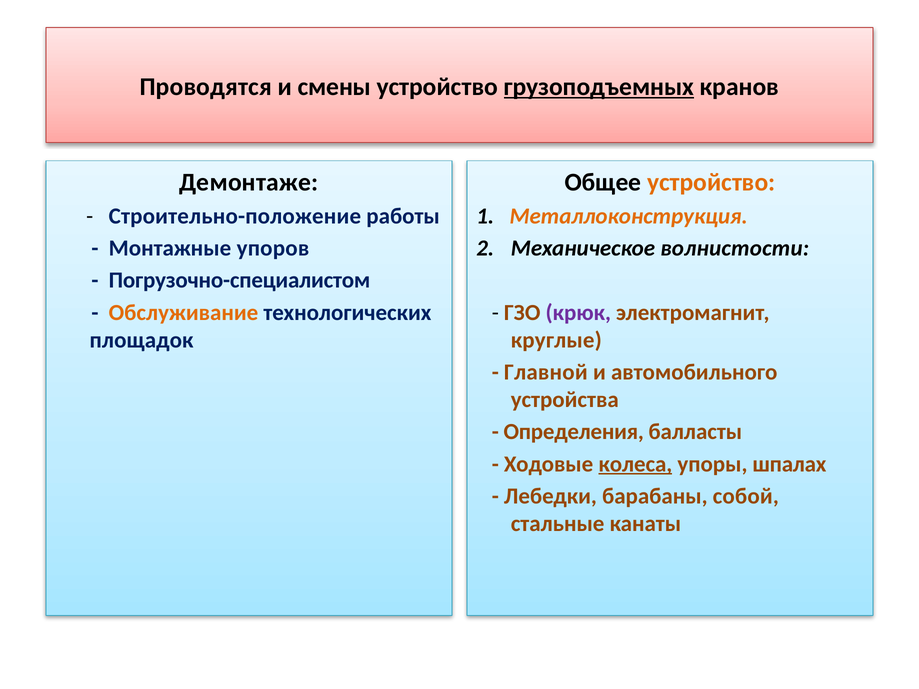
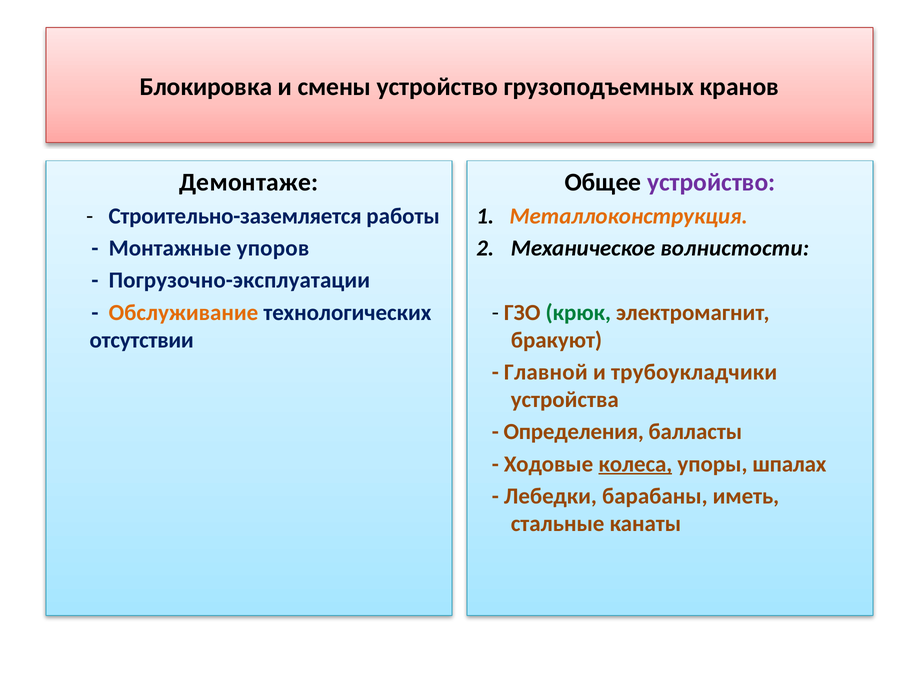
Проводятся: Проводятся -> Блокировка (206, 87)
грузоподъемных underline: present -> none (599, 87)
устройство colour: orange -> purple (711, 183)
Строительно-положение: Строительно-положение -> Строительно-заземляется (235, 216)
Погрузочно-специалистом: Погрузочно-специалистом -> Погрузочно-эксплуатации (239, 280)
крюк colour: purple -> green (578, 313)
площадок: площадок -> отсутствии (142, 340)
круглые: круглые -> бракуют (556, 340)
автомобильного: автомобильного -> трубоукладчики (694, 372)
собой: собой -> иметь (746, 496)
